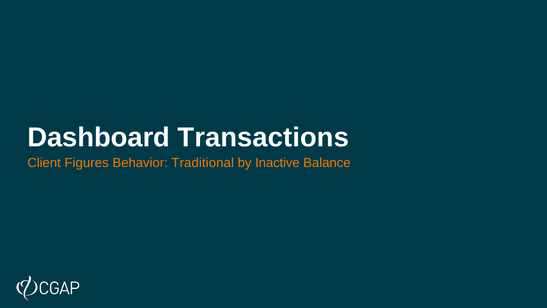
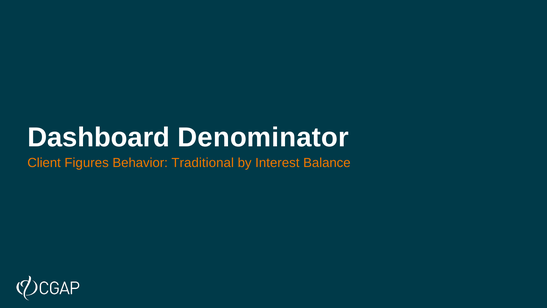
Transactions: Transactions -> Denominator (263, 137)
Inactive: Inactive -> Interest (277, 163)
